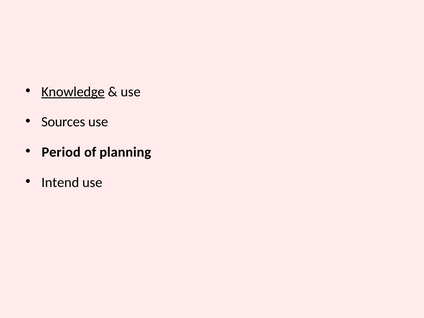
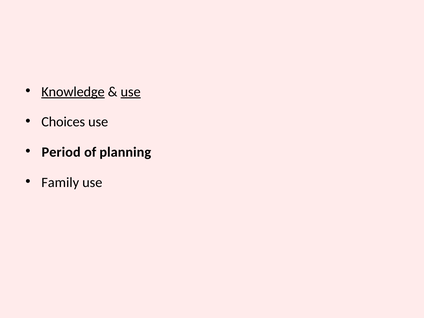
use underline: none -> present (131, 92)
Sources: Sources -> Choices (63, 122)
Intend: Intend -> Family (60, 182)
